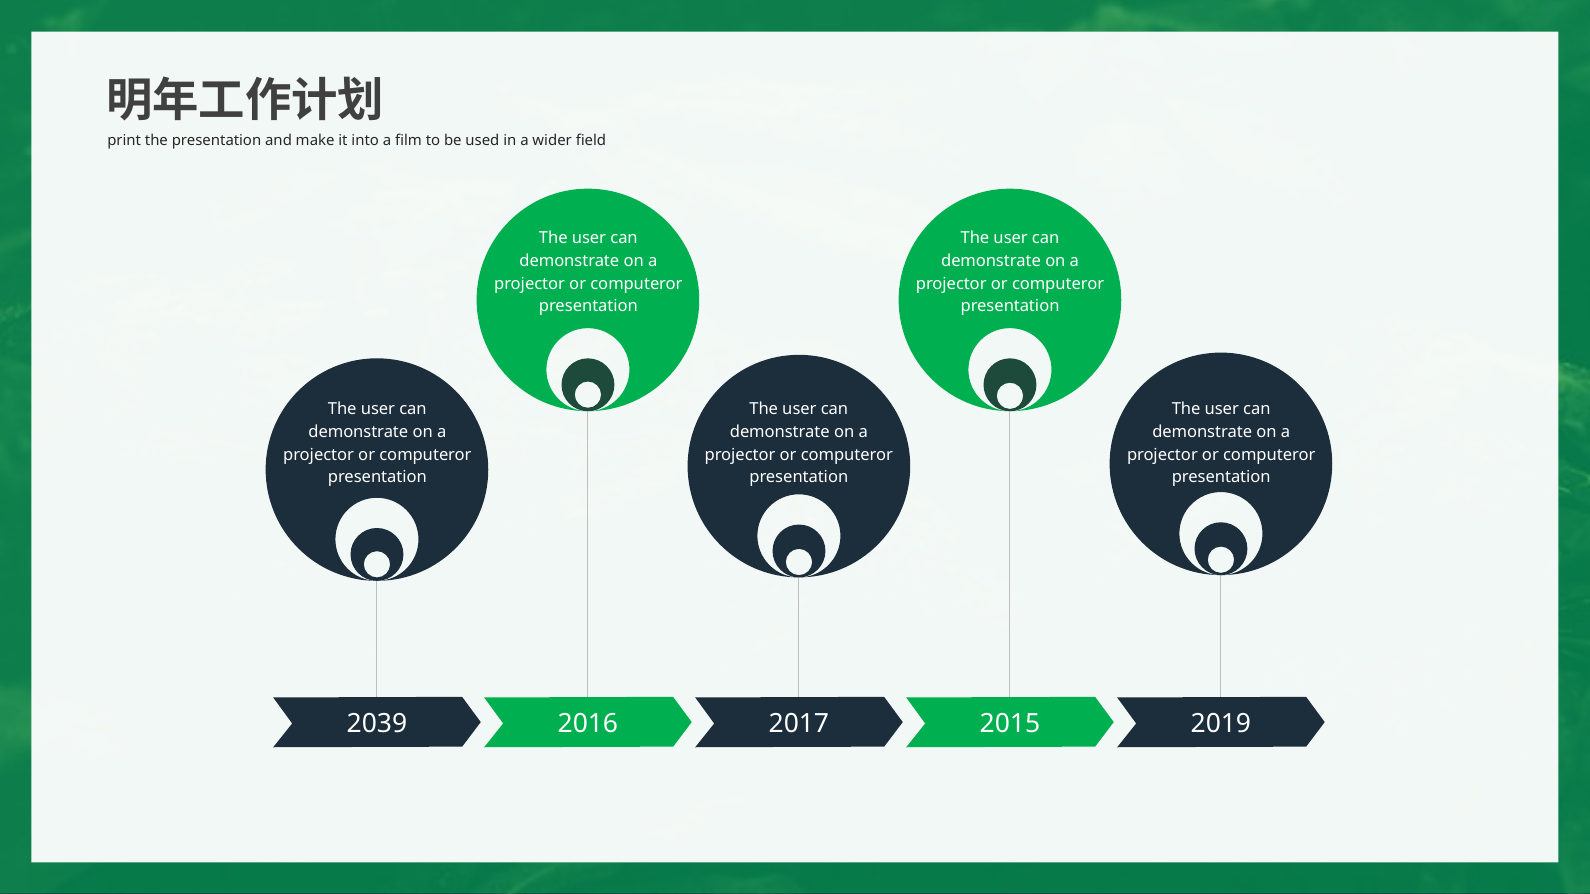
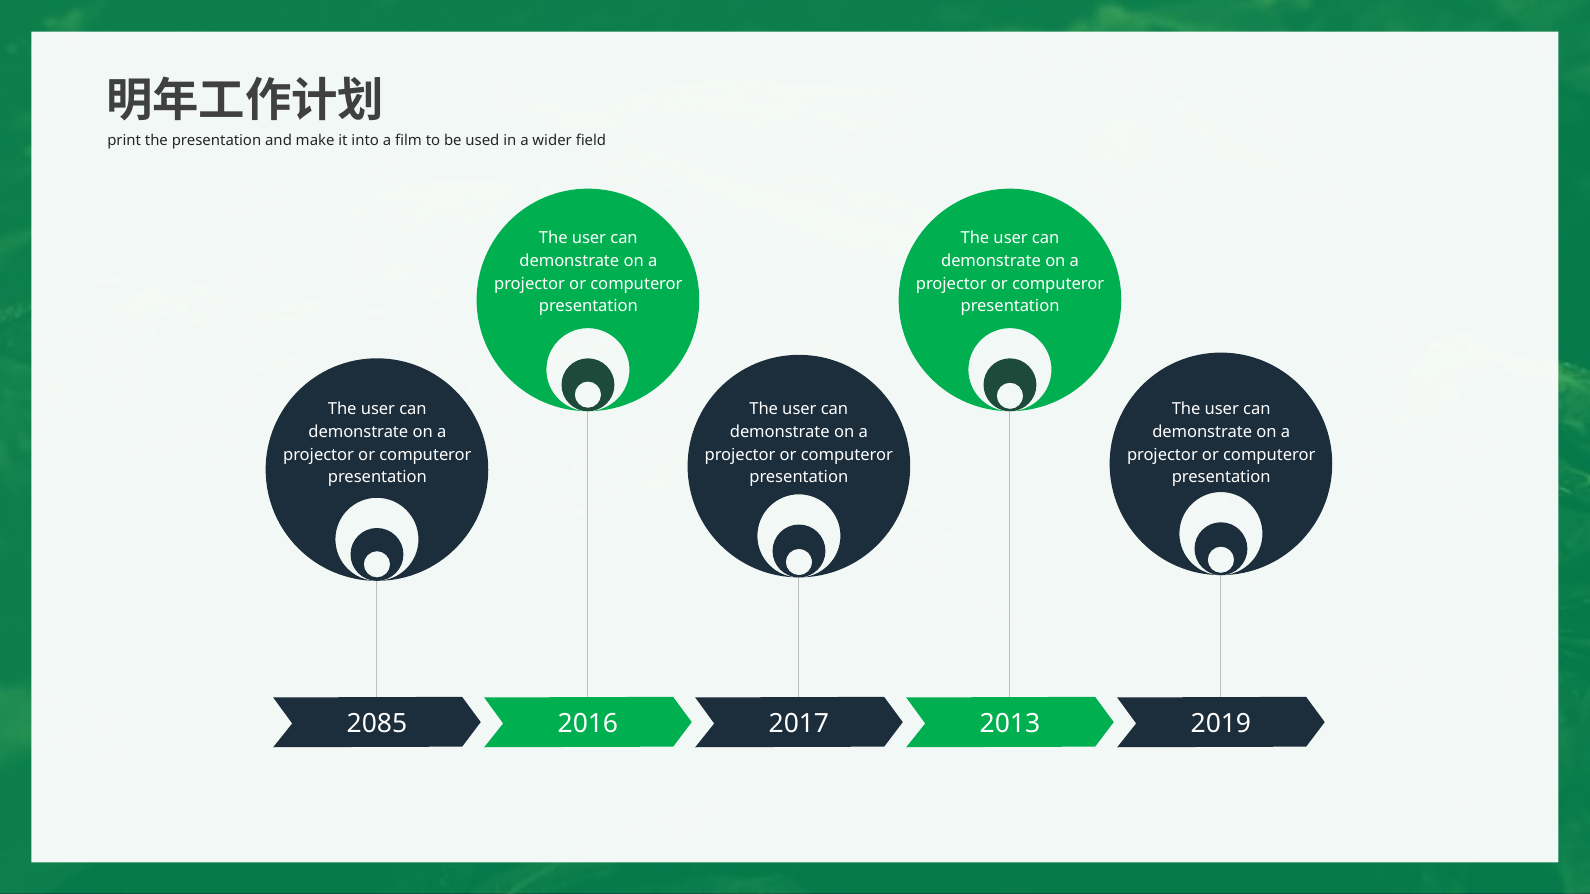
2039: 2039 -> 2085 (377, 724)
2015: 2015 -> 2013 (1010, 724)
